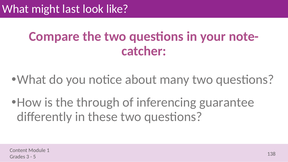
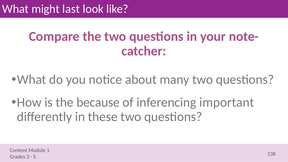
through: through -> because (98, 102)
guarantee: guarantee -> important (227, 102)
